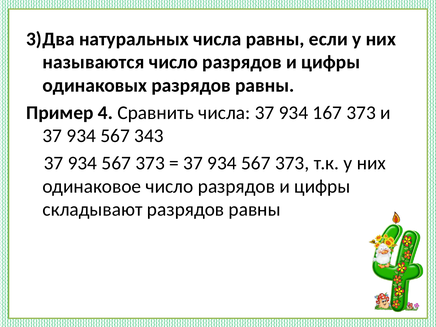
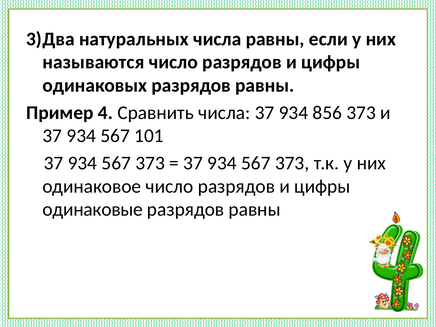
167: 167 -> 856 (327, 113)
343: 343 -> 101 (149, 136)
складывают: складывают -> одинаковые (93, 210)
